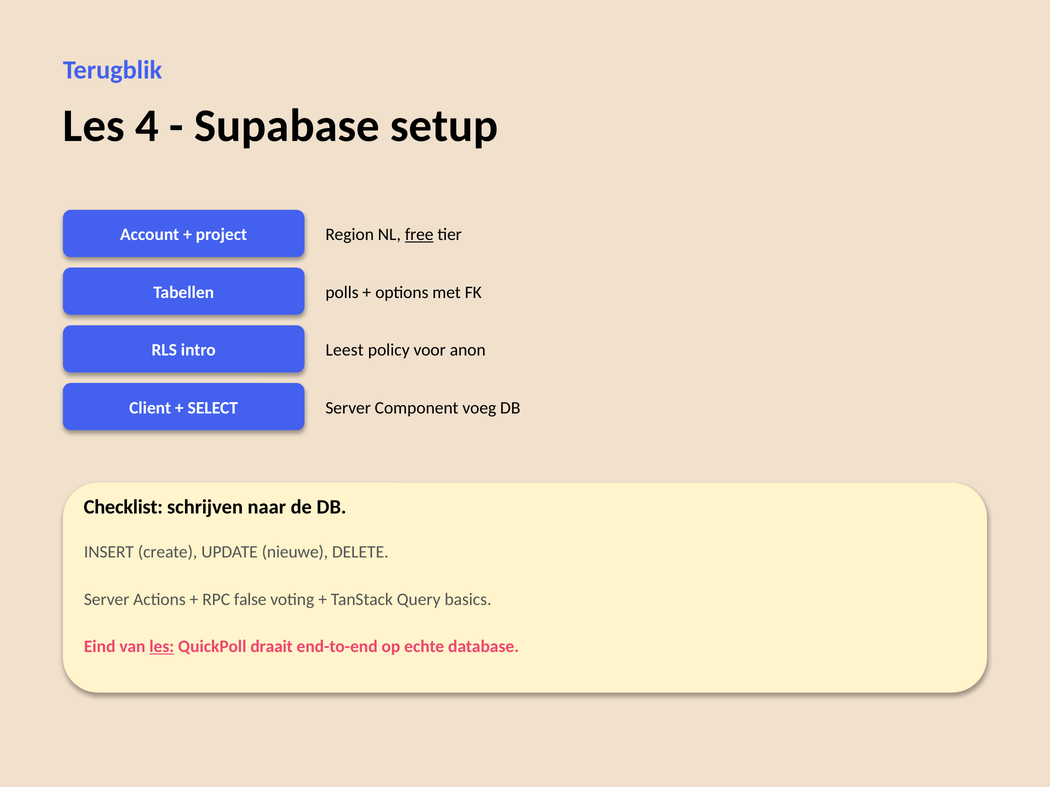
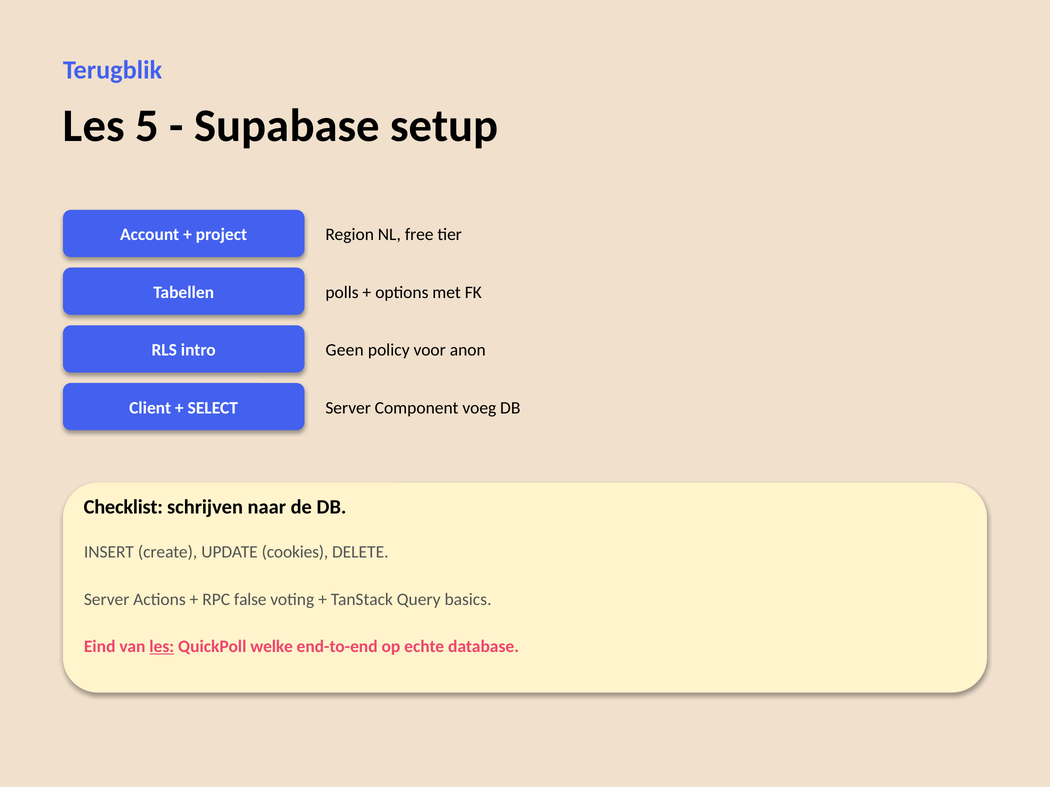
4: 4 -> 5 (147, 126)
free underline: present -> none (419, 235)
Leest: Leest -> Geen (345, 350)
nieuwe: nieuwe -> cookies (295, 552)
draait: draait -> welke (272, 647)
